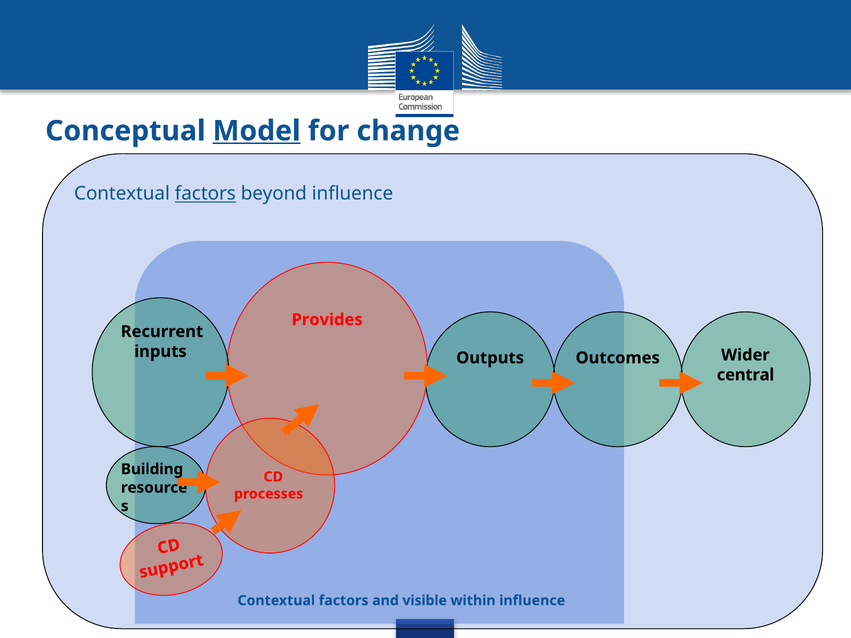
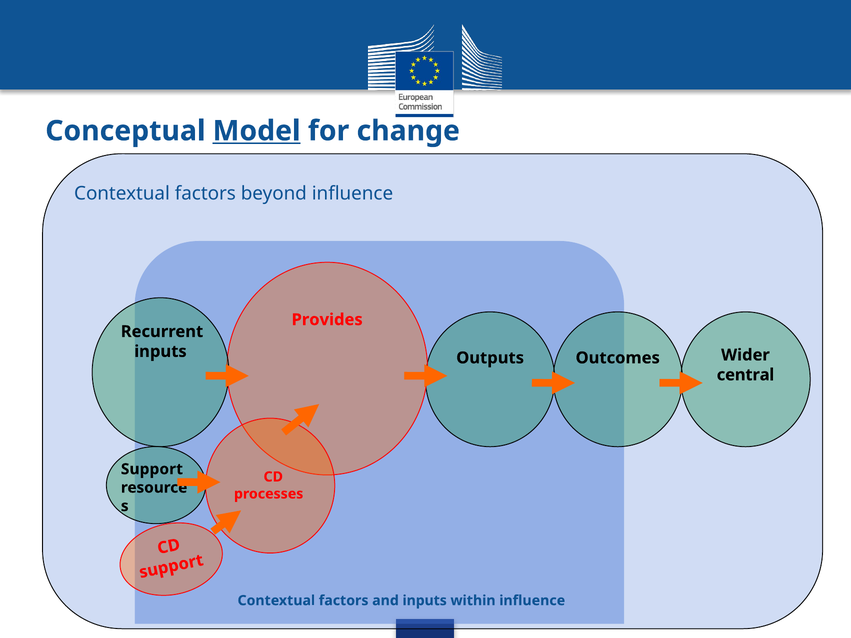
factors underline: present -> none (205, 194)
Building: Building -> Support (152, 469)
and visible: visible -> inputs (425, 601)
